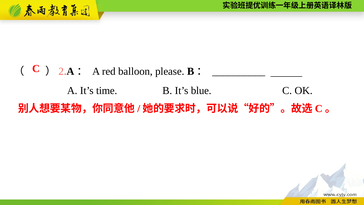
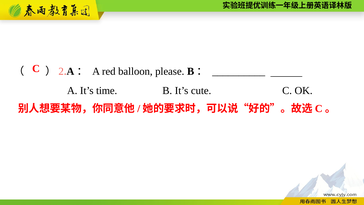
blue: blue -> cute (201, 90)
